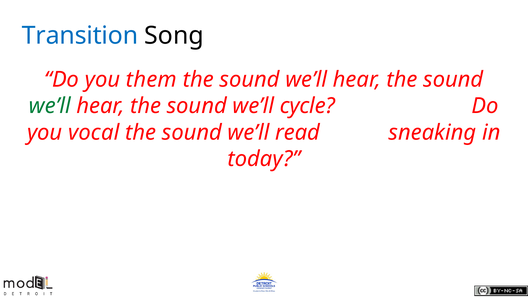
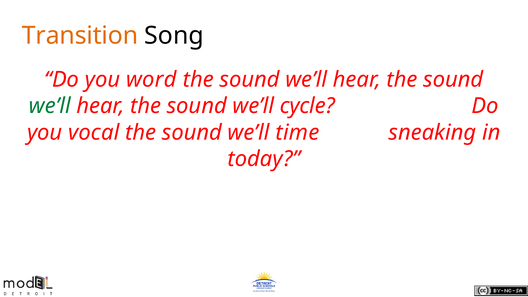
Transition colour: blue -> orange (80, 36)
them: them -> word (151, 80)
read: read -> time (297, 132)
